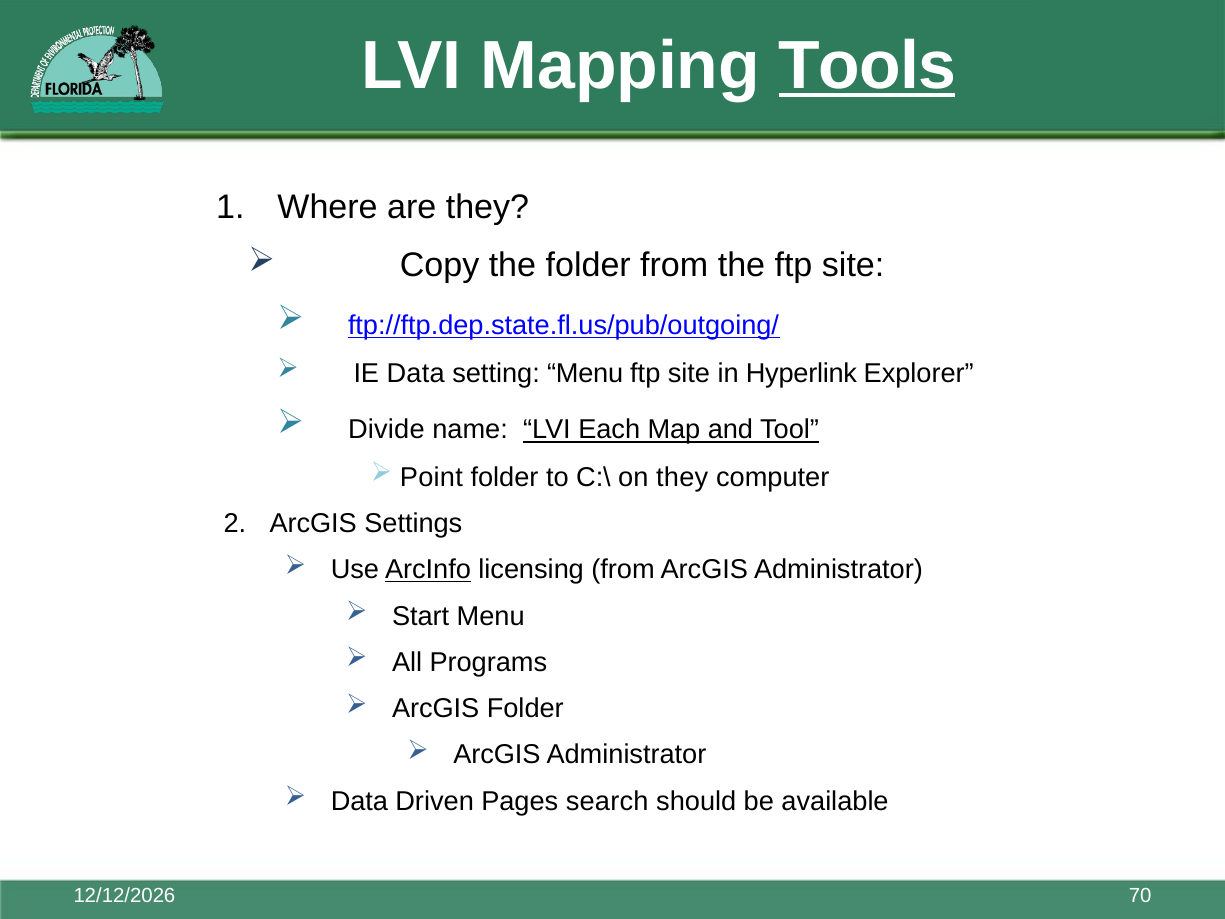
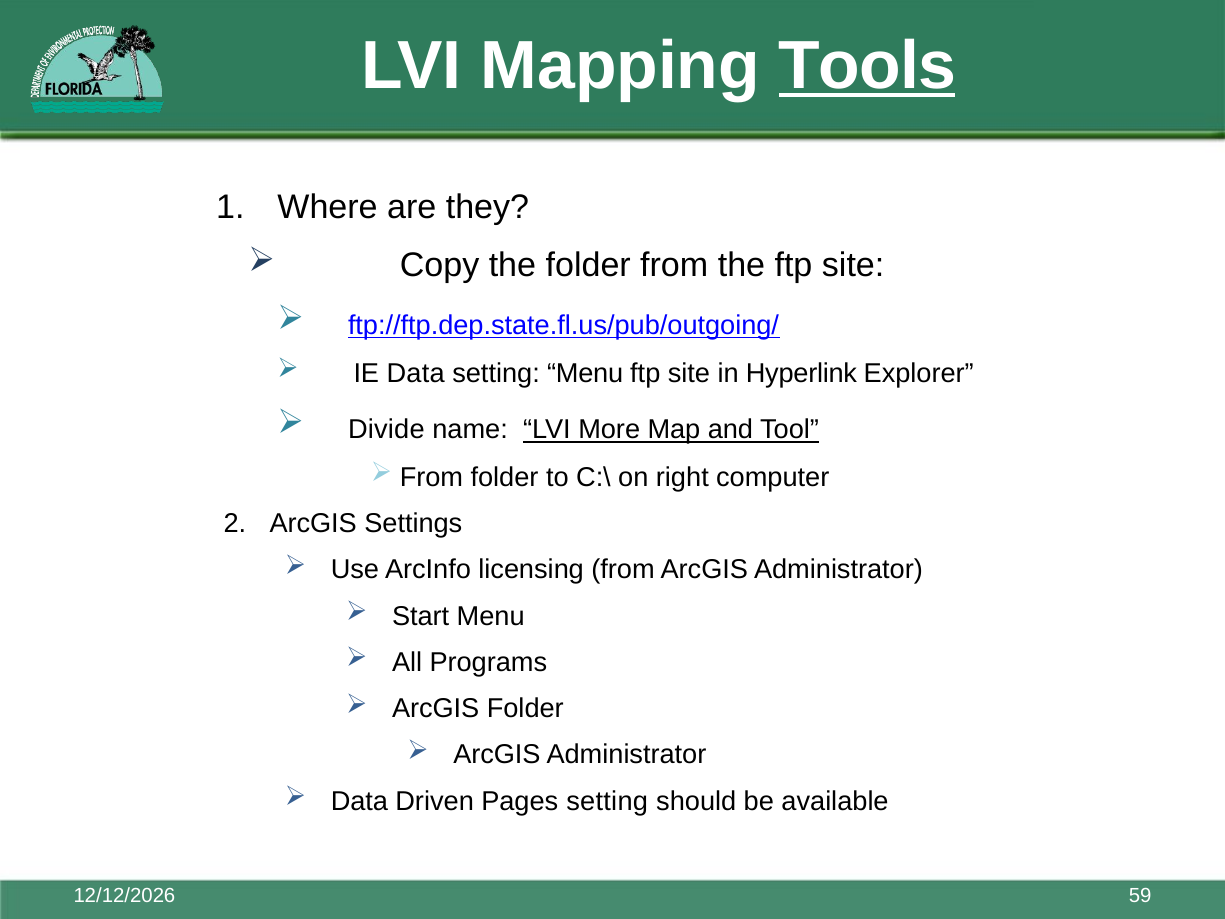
Each: Each -> More (609, 430)
Point: Point -> From (432, 477)
on they: they -> right (682, 477)
ArcInfo underline: present -> none (428, 570)
Pages search: search -> setting (607, 801)
70: 70 -> 59 (1140, 896)
